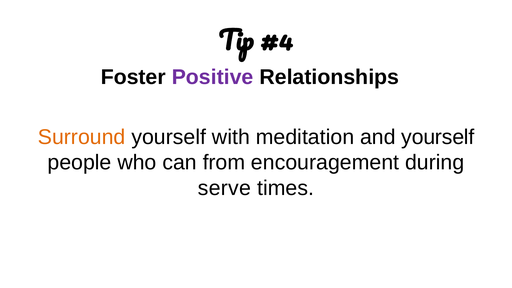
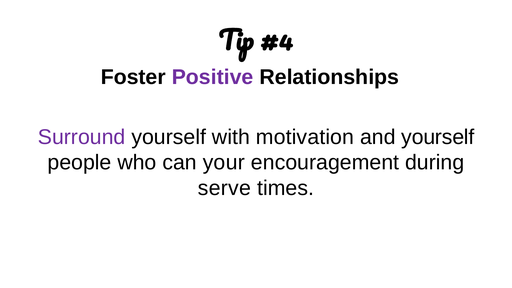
Surround colour: orange -> purple (82, 137)
meditation: meditation -> motivation (305, 137)
from: from -> your (224, 163)
